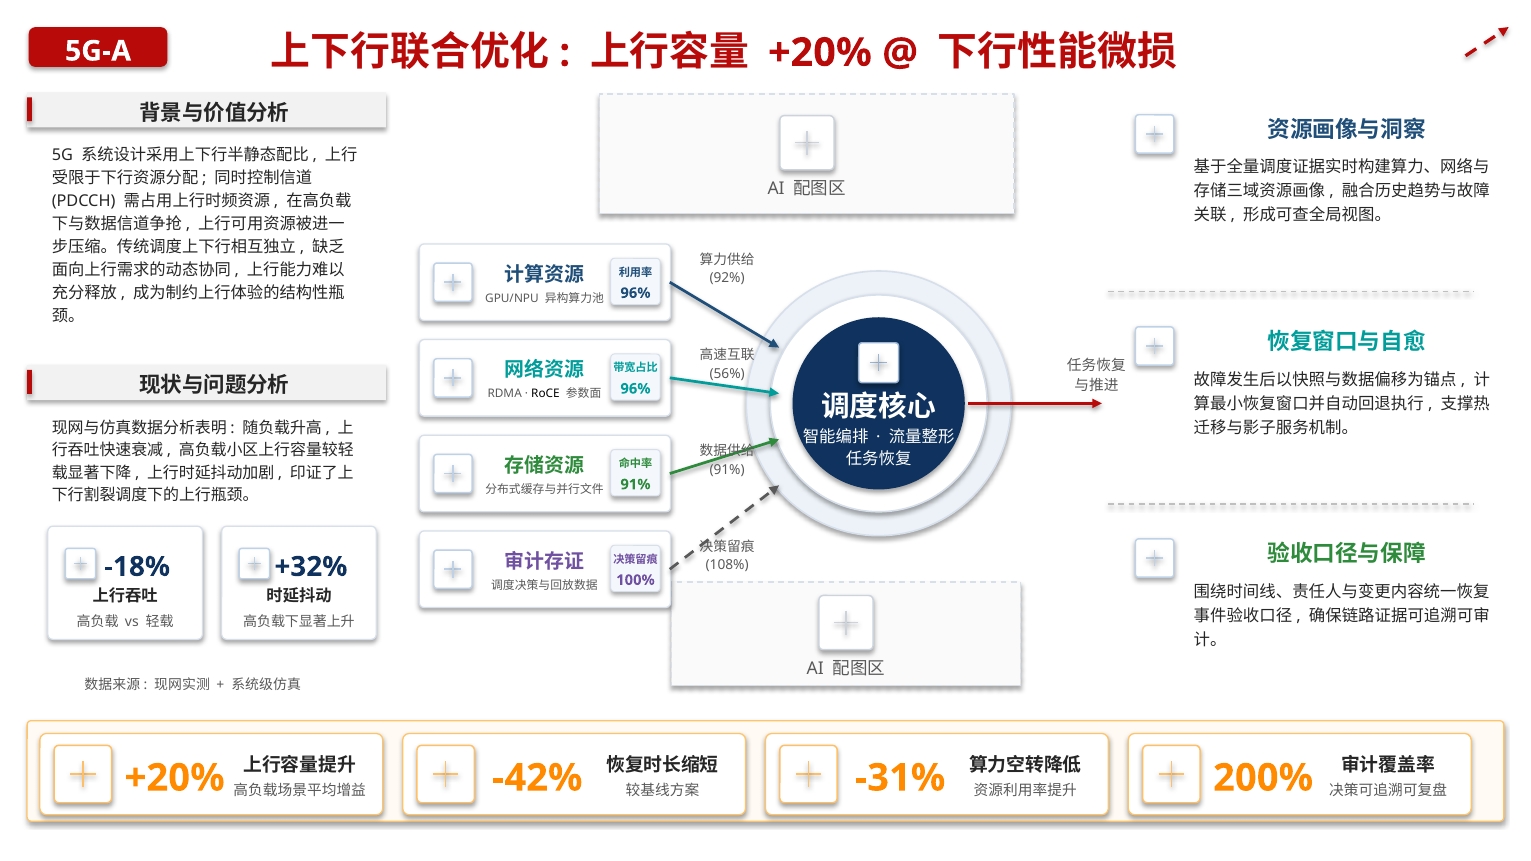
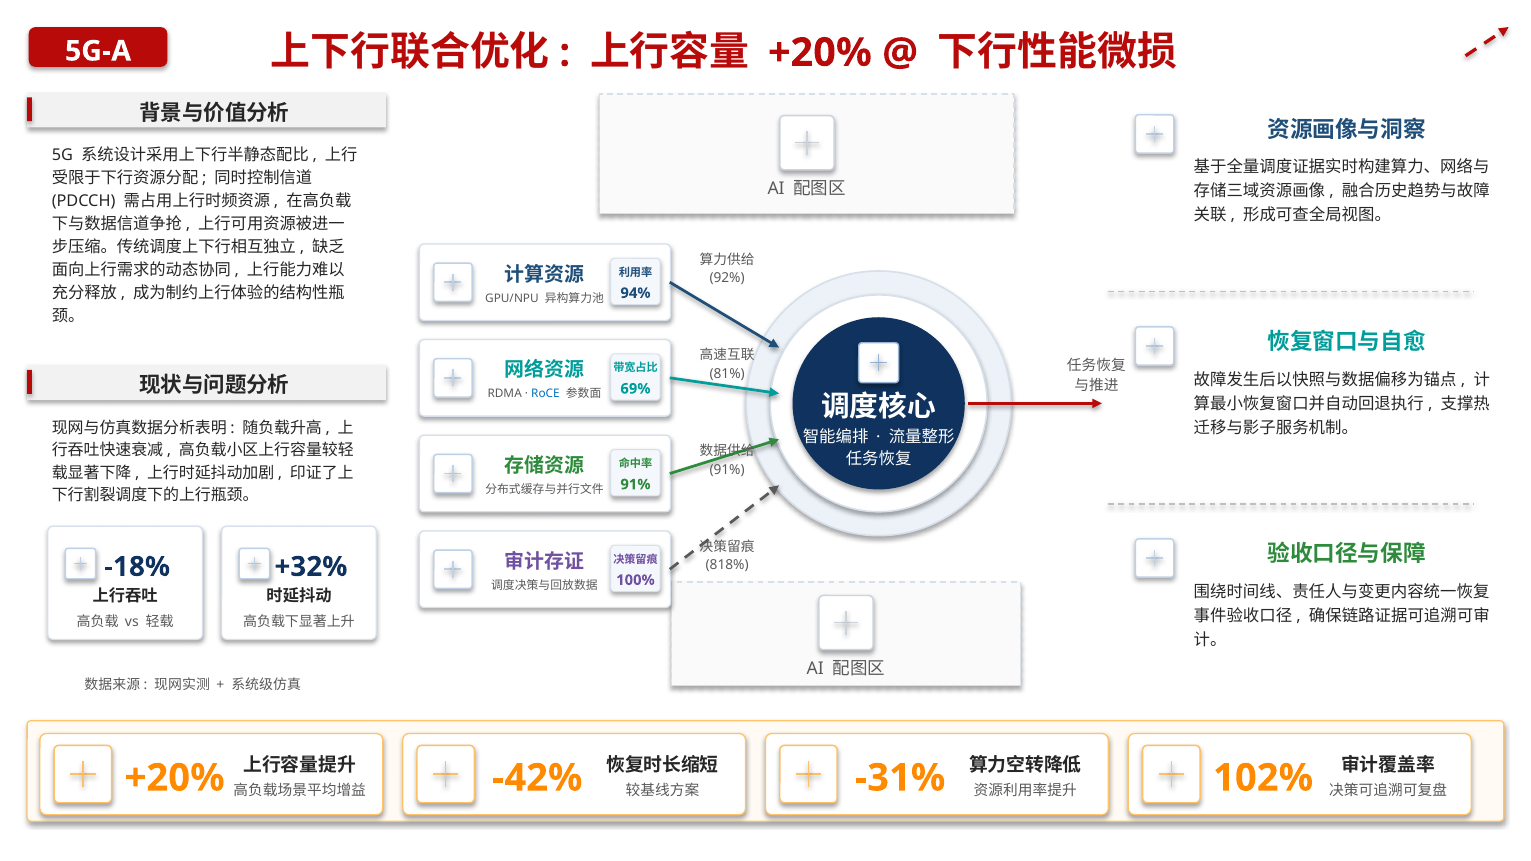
96%: 96% -> 94% (636, 293)
56%: 56% -> 81% (727, 374)
96%: 96% -> 69% (636, 389)
RoCE colour: black -> blue (545, 394)
108%: 108% -> 818% (727, 565)
200%: 200% -> 102% (1263, 778)
